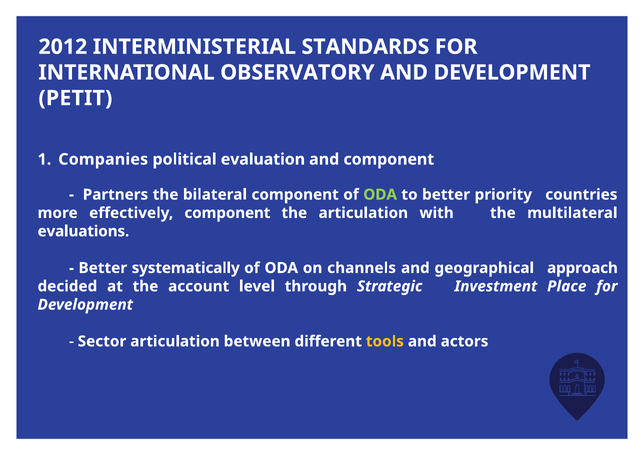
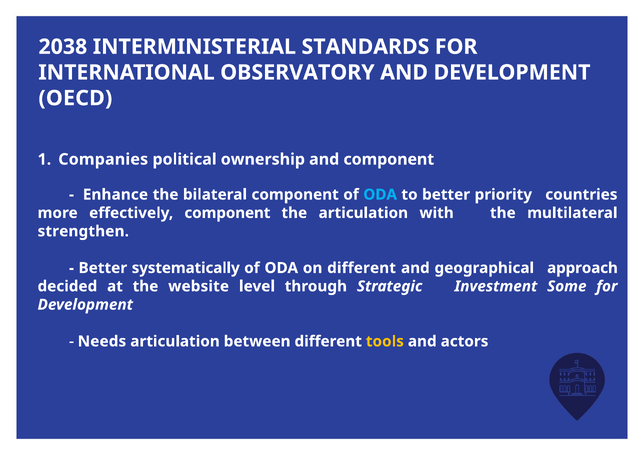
2012: 2012 -> 2038 (63, 47)
PETIT: PETIT -> OECD (75, 98)
evaluation: evaluation -> ownership (263, 159)
Partners: Partners -> Enhance (115, 195)
ODA colour: light green -> light blue (380, 195)
evaluations: evaluations -> strengthen (83, 231)
on channels: channels -> different (362, 268)
account: account -> website (199, 286)
Place: Place -> Some (567, 286)
Sector: Sector -> Needs (102, 341)
